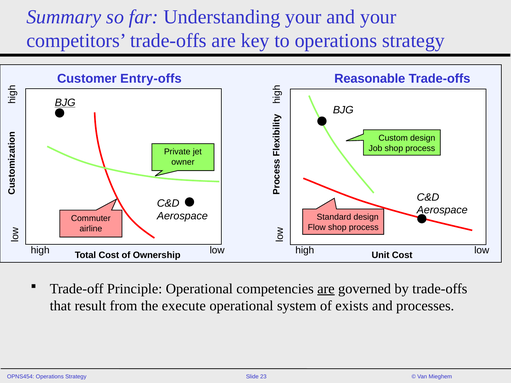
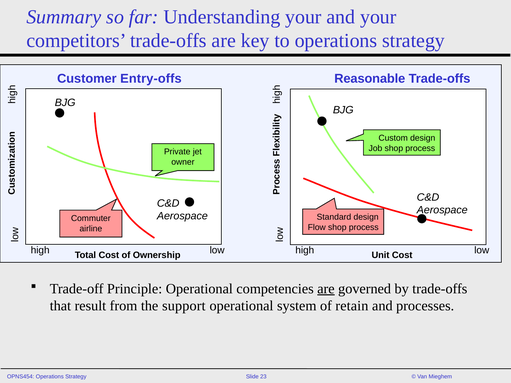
BJG underline: present -> none (65, 103)
execute: execute -> support (184, 306)
exists: exists -> retain (352, 306)
